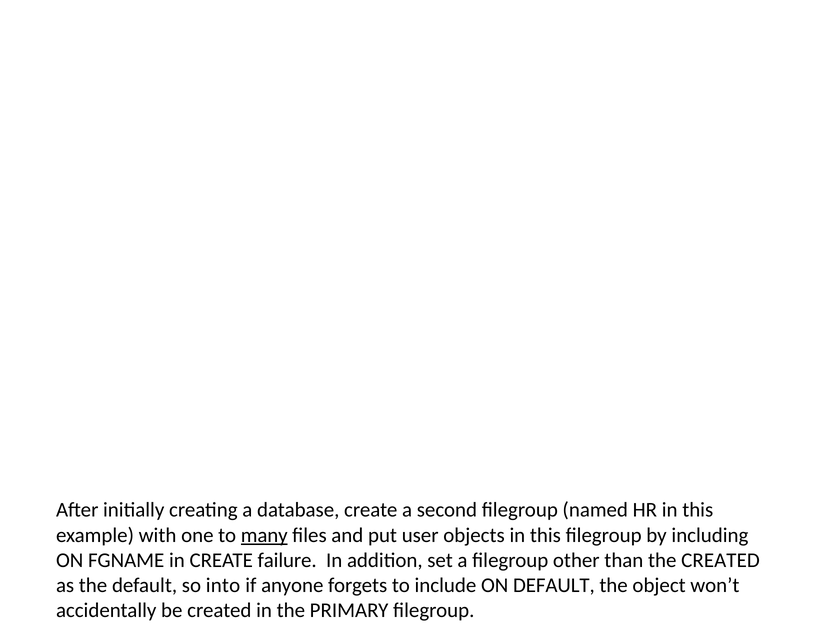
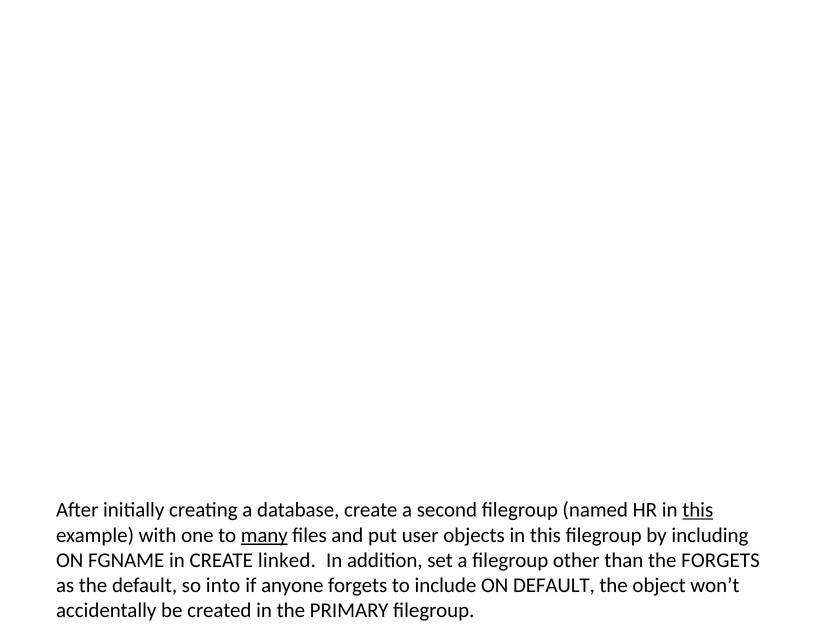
this underline: none -> present (698, 510)
failure: failure -> linked (287, 560)
the CREATED: CREATED -> FORGETS (720, 560)
